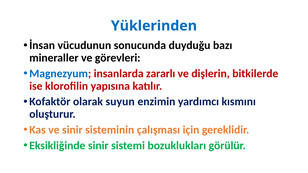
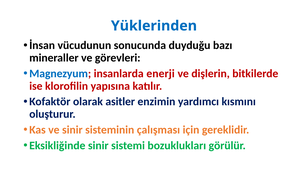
zararlı: zararlı -> enerji (161, 74)
suyun: suyun -> asitler (120, 102)
